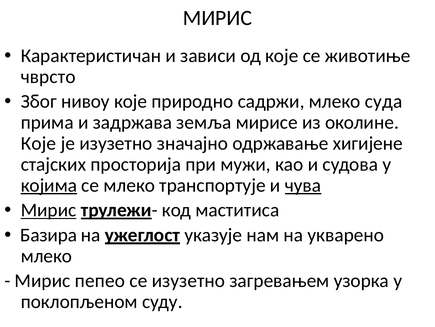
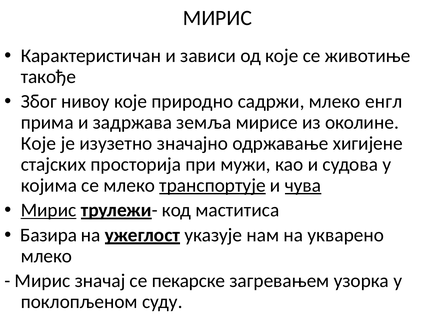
чврсто: чврсто -> такође (48, 77)
суда: суда -> енгл (384, 101)
којима underline: present -> none (49, 185)
транспортује underline: none -> present (212, 185)
пепео: пепео -> значај (100, 280)
се изузетно: изузетно -> пекарске (189, 280)
